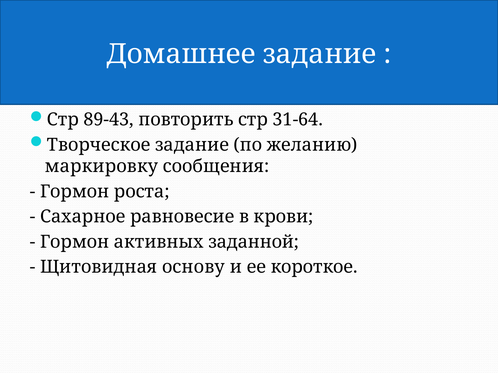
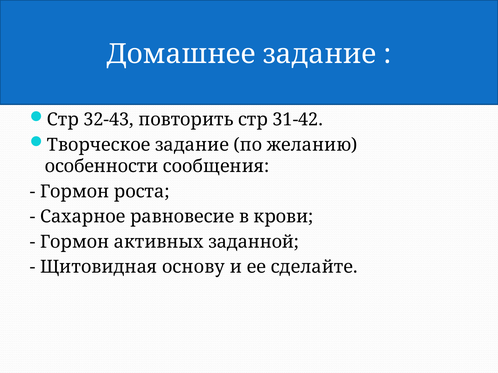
89-43: 89-43 -> 32-43 (109, 120)
31-64: 31-64 -> 31-42 (298, 120)
маркировку: маркировку -> особенности (102, 167)
короткое: короткое -> сделайте (314, 267)
